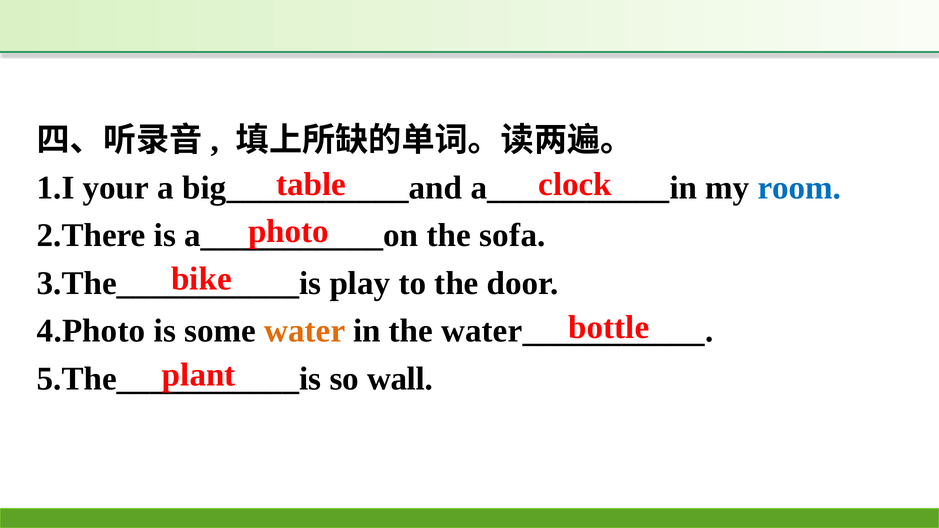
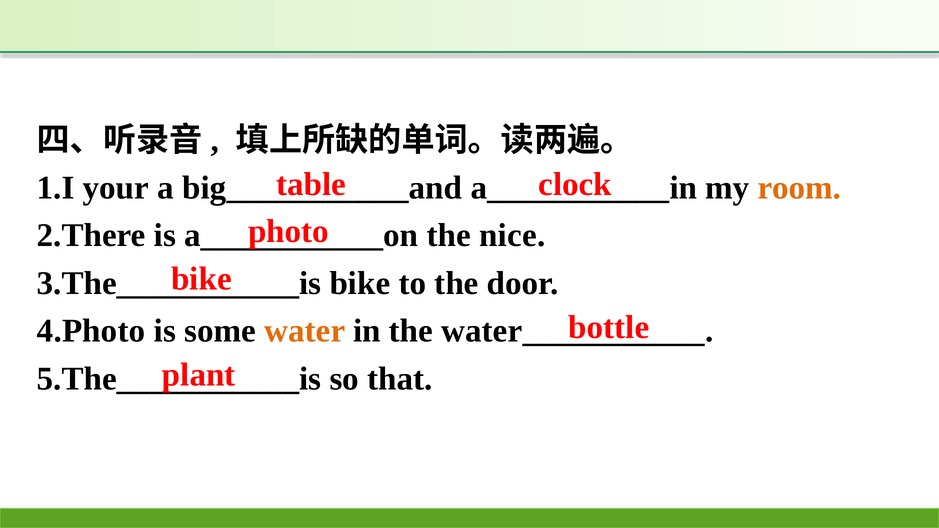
room colour: blue -> orange (799, 188)
sofa: sofa -> nice (512, 236)
play: play -> bike (360, 283)
wall: wall -> that (400, 379)
